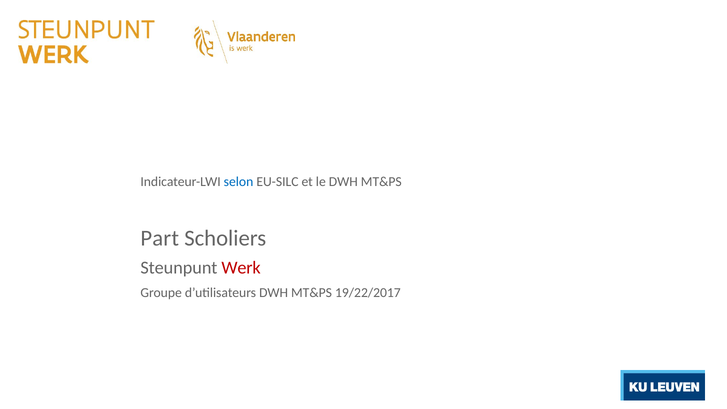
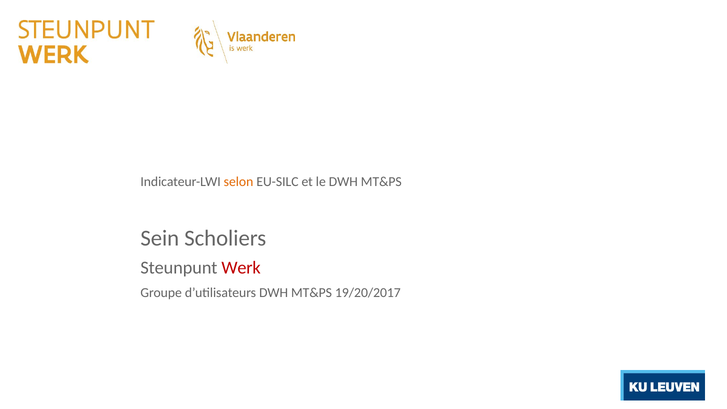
selon colour: blue -> orange (239, 181)
Part: Part -> Sein (160, 238)
19/22/2017: 19/22/2017 -> 19/20/2017 (368, 293)
